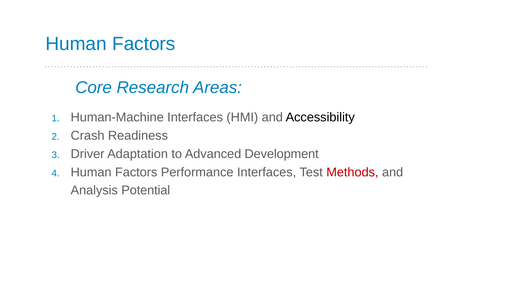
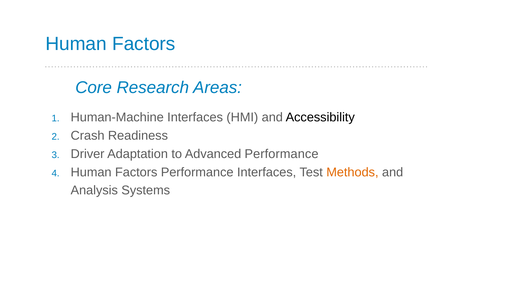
Advanced Development: Development -> Performance (282, 154)
Methods colour: red -> orange (352, 172)
Potential: Potential -> Systems (146, 190)
